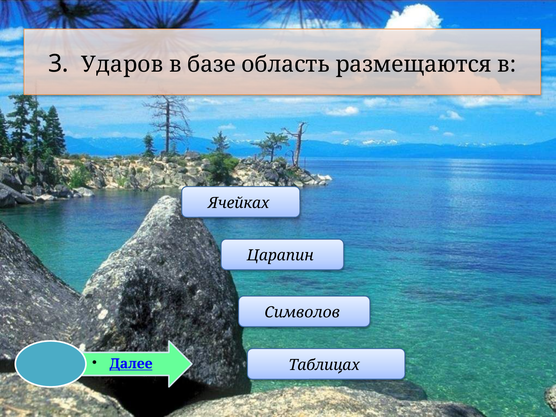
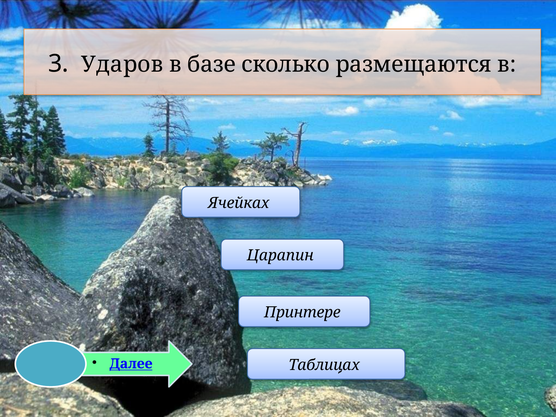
область: область -> сколько (286, 64)
Символов: Символов -> Принтере (302, 312)
